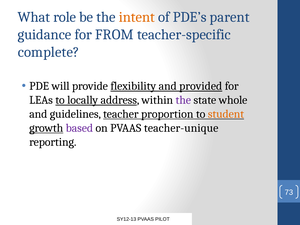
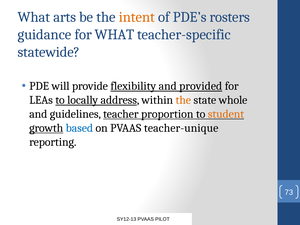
role: role -> arts (65, 17)
parent: parent -> rosters (230, 17)
for FROM: FROM -> WHAT (115, 35)
complete: complete -> statewide (49, 52)
the colour: purple -> orange (183, 100)
based colour: purple -> blue (79, 128)
